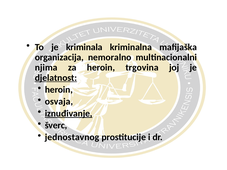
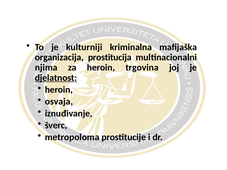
kriminala: kriminala -> kulturniji (84, 47)
nemoralno: nemoralno -> prostitucija (110, 57)
iznuđivanje underline: present -> none (69, 114)
jednostavnog: jednostavnog -> metropoloma (72, 137)
